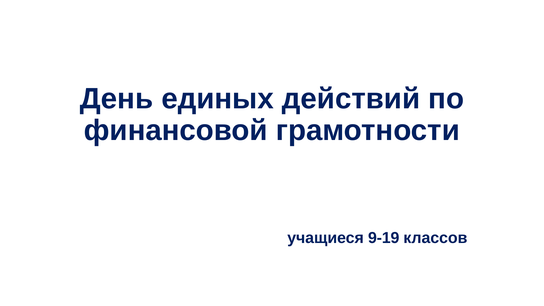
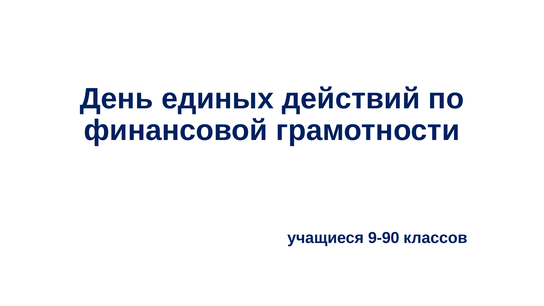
9-19: 9-19 -> 9-90 (384, 238)
